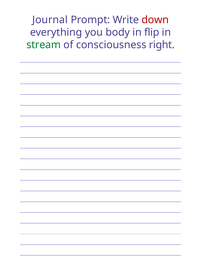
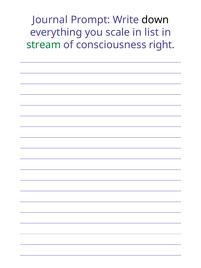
down colour: red -> black (155, 20)
body: body -> scale (118, 32)
flip: flip -> list (152, 32)
